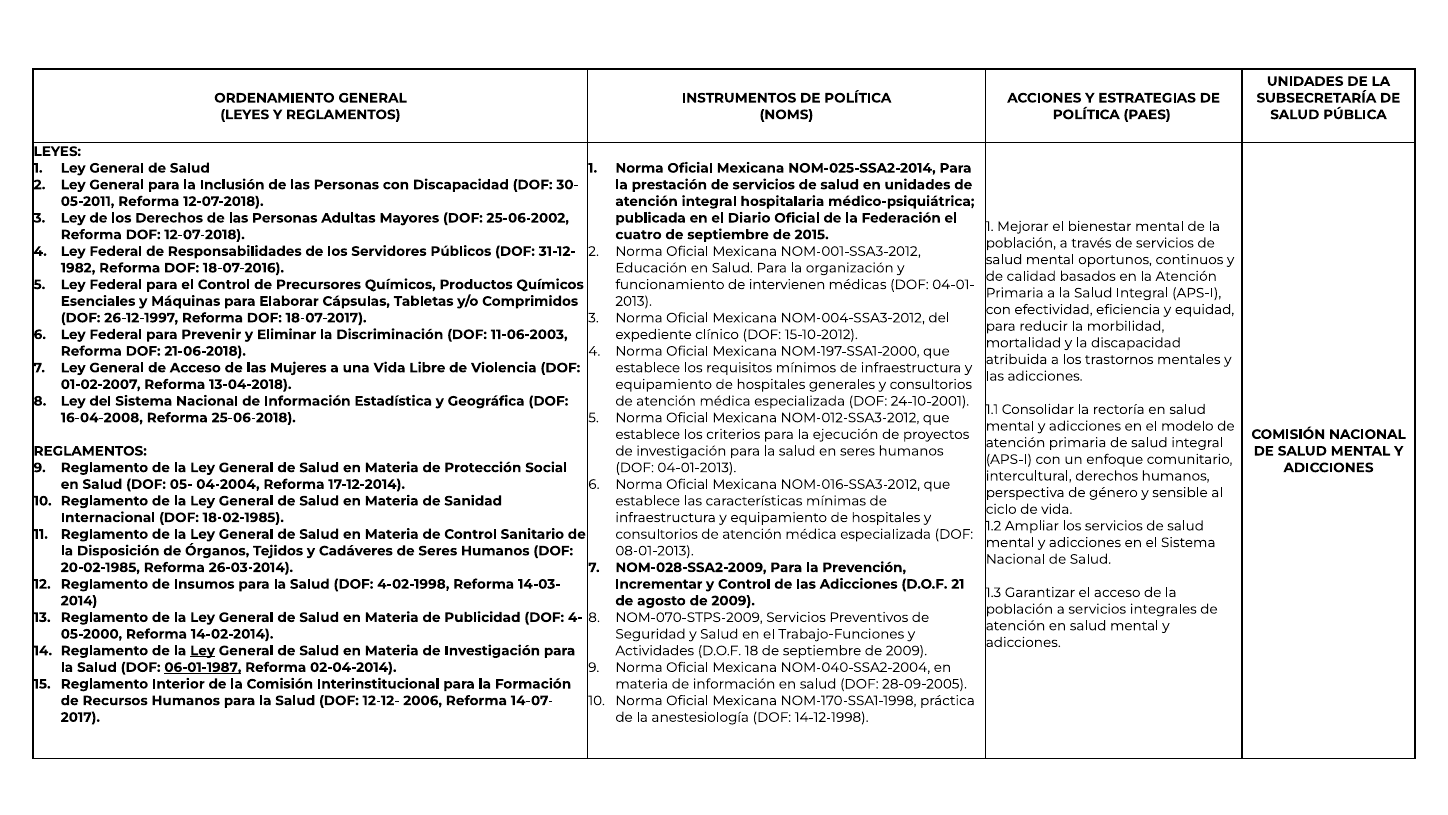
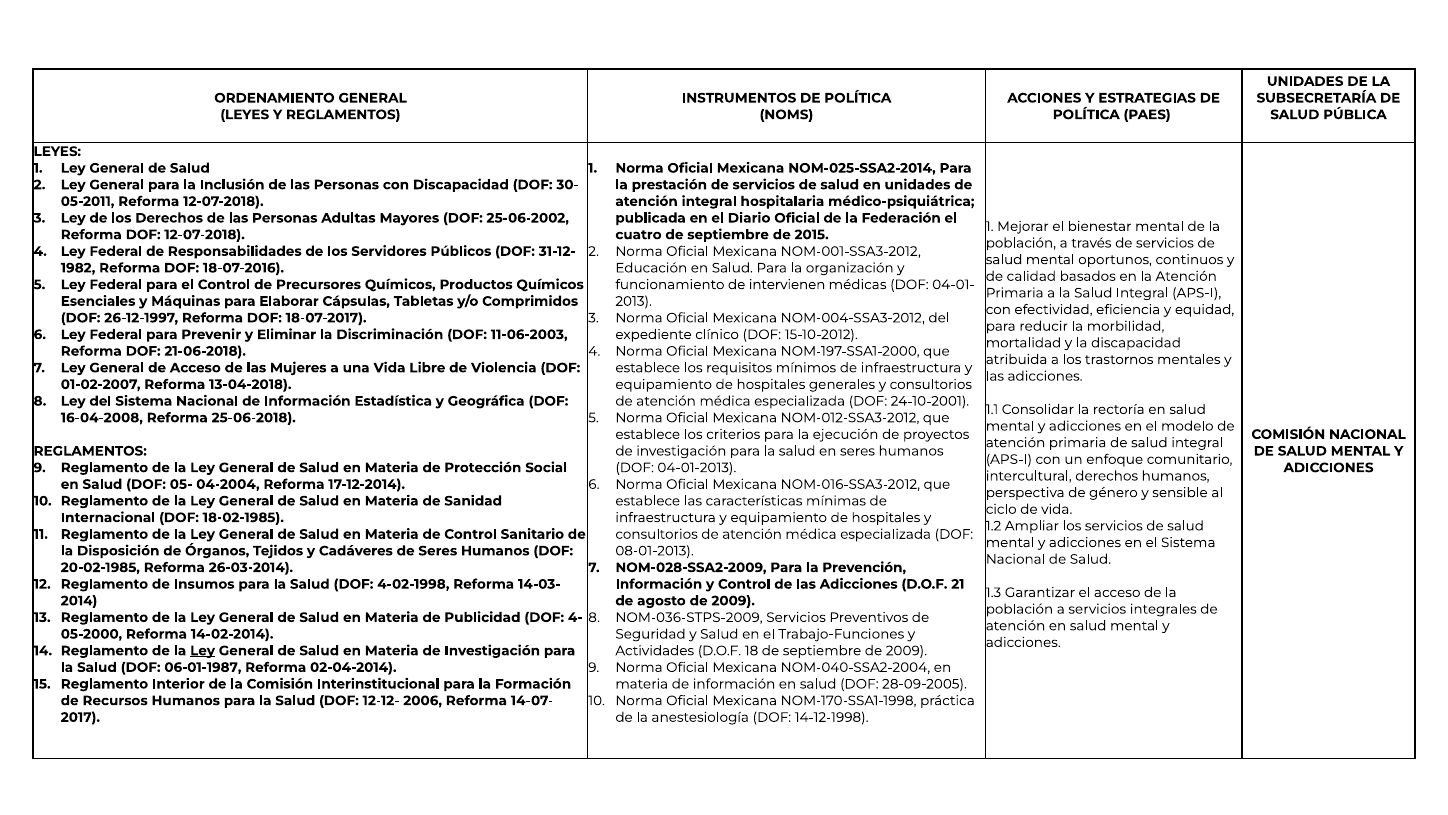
Incrementar: Incrementar -> Información (659, 584)
NOM-070-STPS-2009: NOM-070-STPS-2009 -> NOM-036-STPS-2009 (689, 617)
06-01-1987 underline: present -> none (203, 667)
